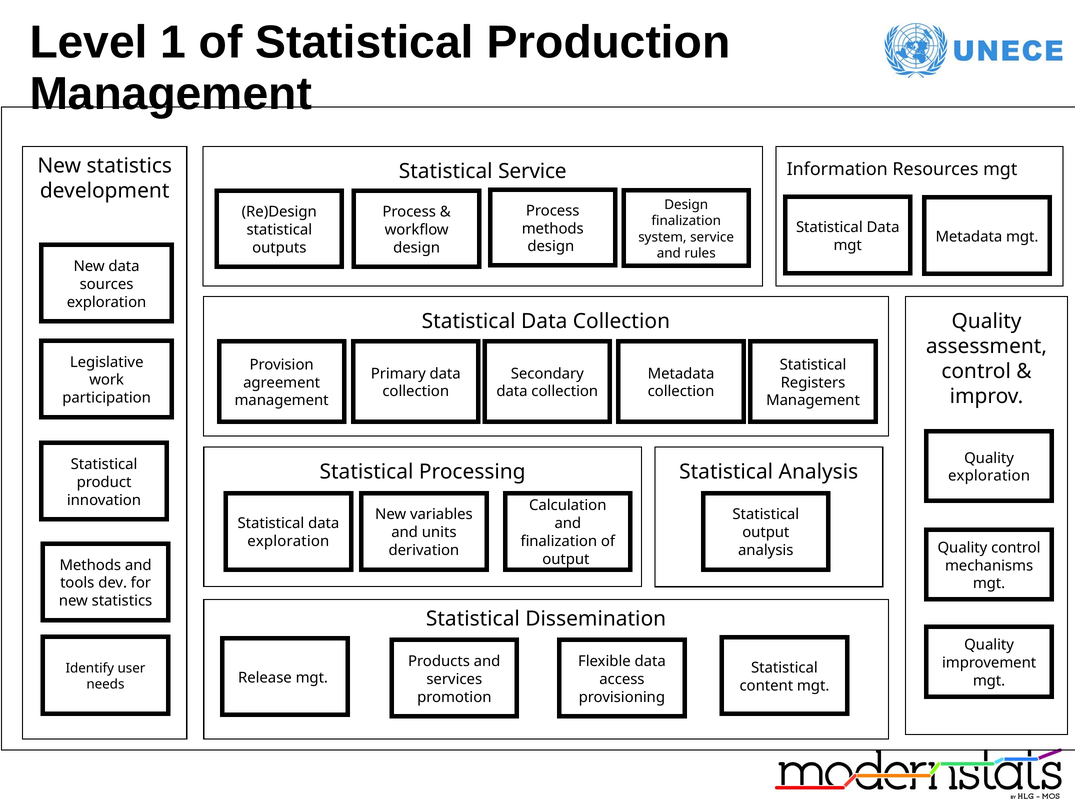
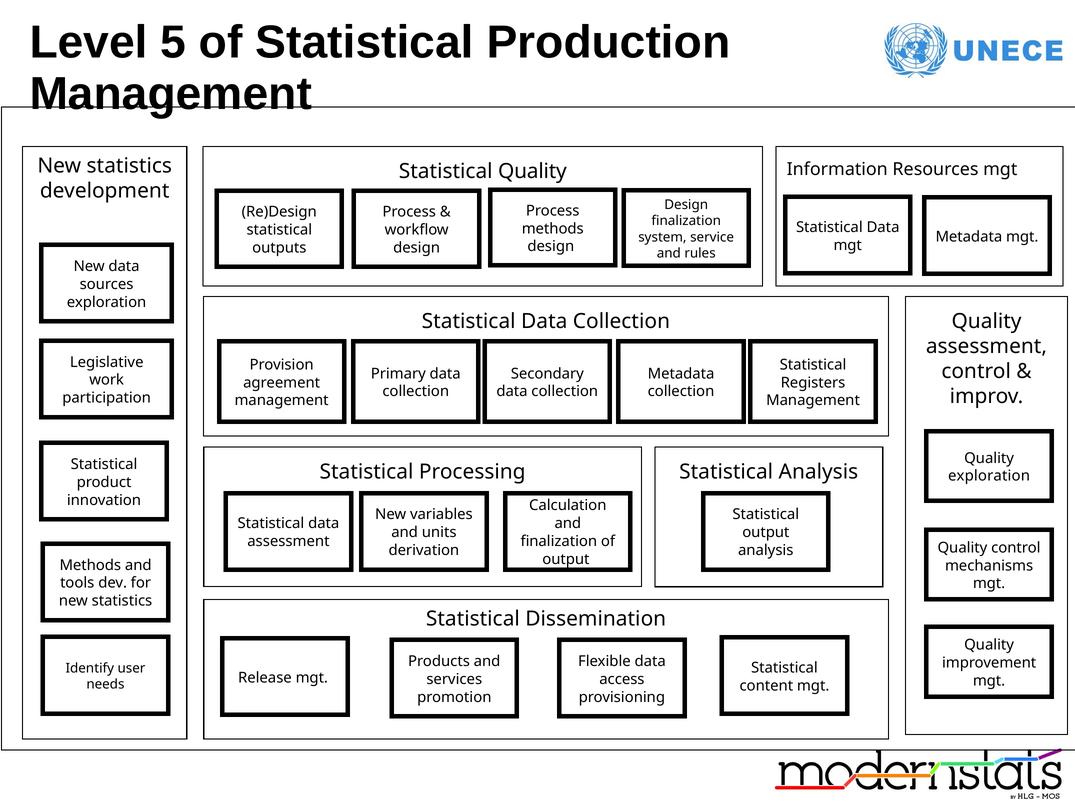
1: 1 -> 5 (173, 43)
Statistical Service: Service -> Quality (532, 171)
exploration: exploration -> assessment (288, 542)
